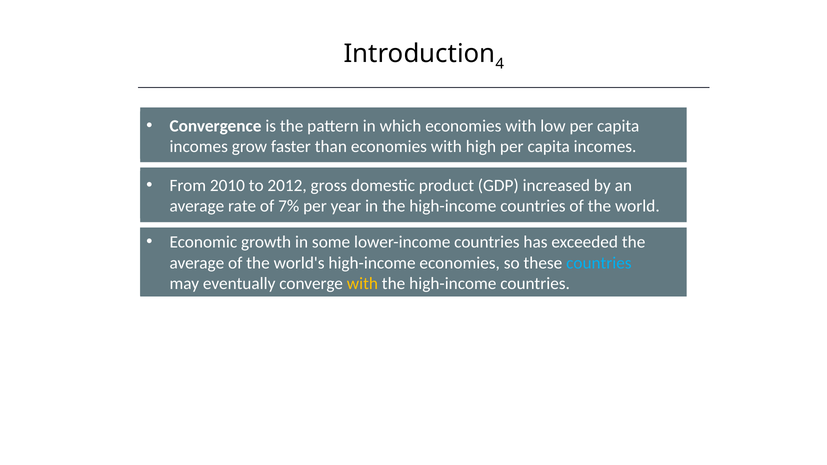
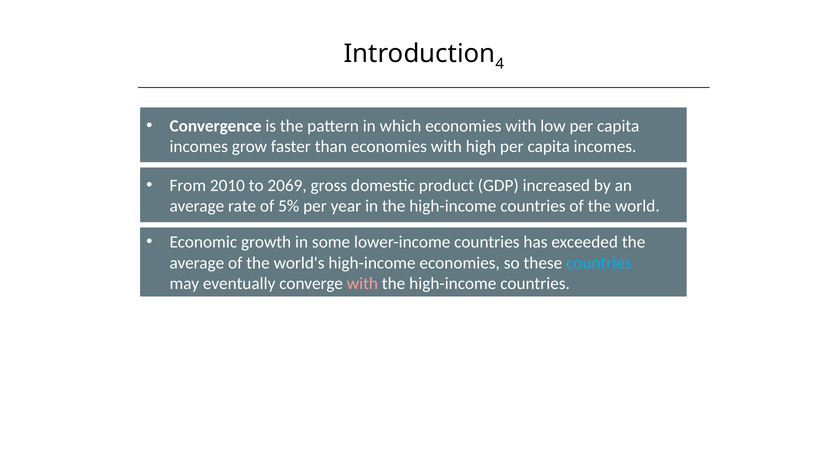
2012: 2012 -> 2069 (287, 186)
7%: 7% -> 5% (289, 206)
with colour: yellow -> pink (362, 284)
